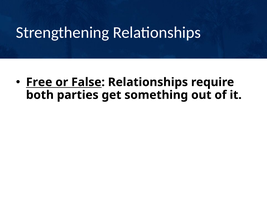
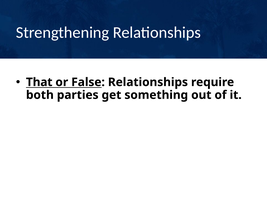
Free: Free -> That (39, 82)
